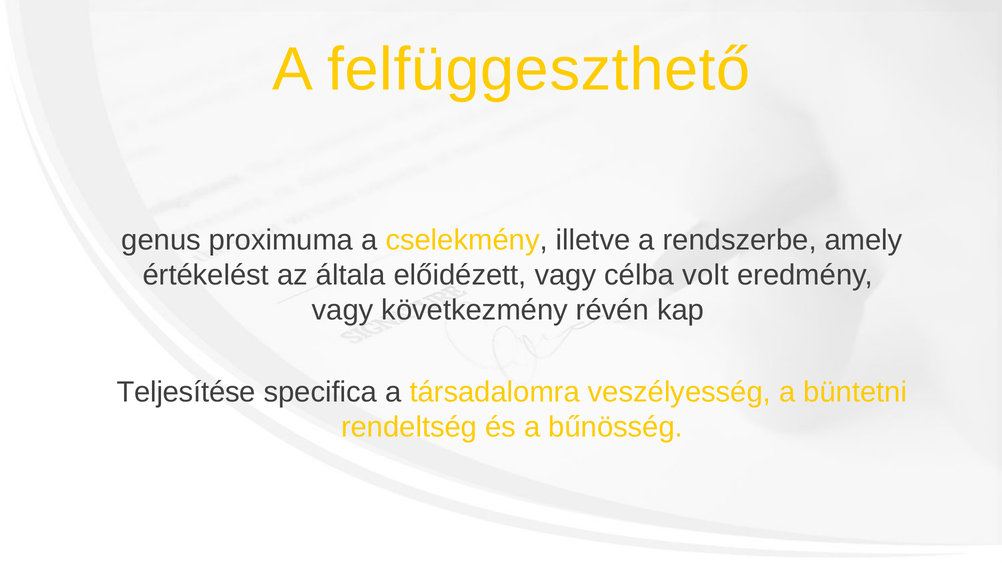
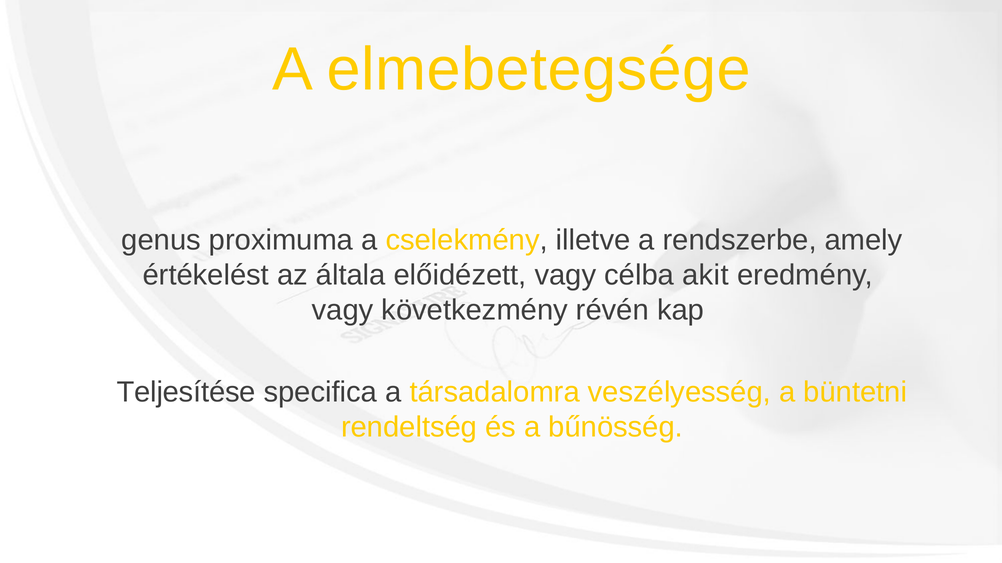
felfüggeszthető: felfüggeszthető -> elmebetegsége (539, 70)
volt: volt -> akit (705, 275)
